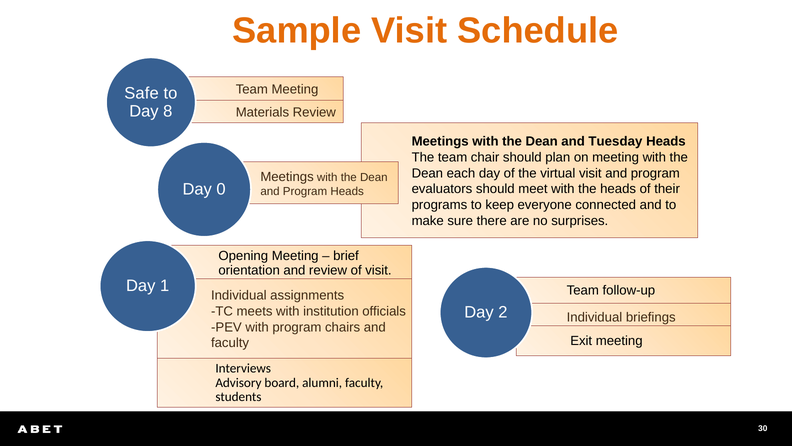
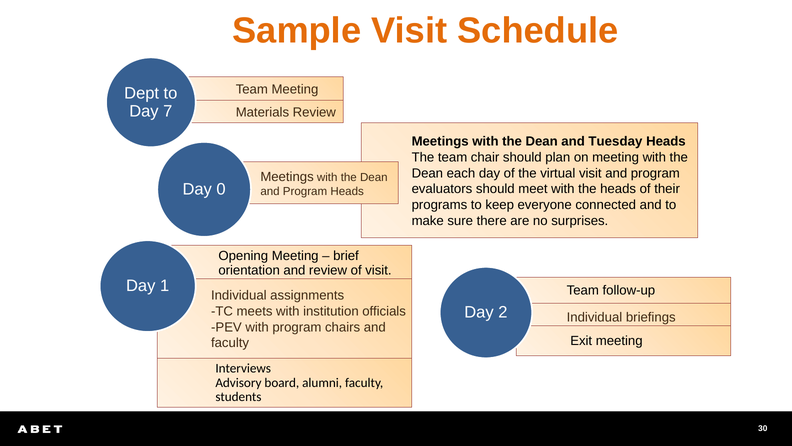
Safe: Safe -> Dept (142, 93)
8: 8 -> 7 (168, 111)
